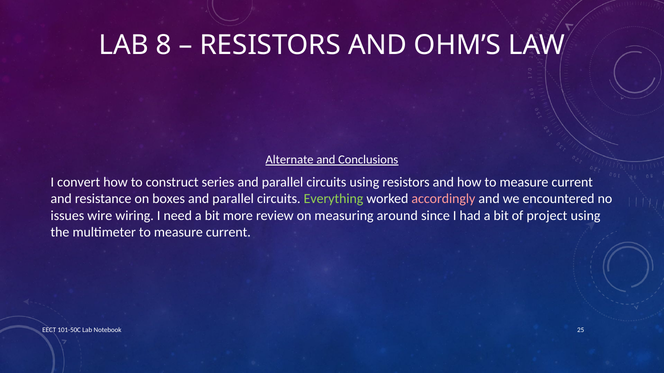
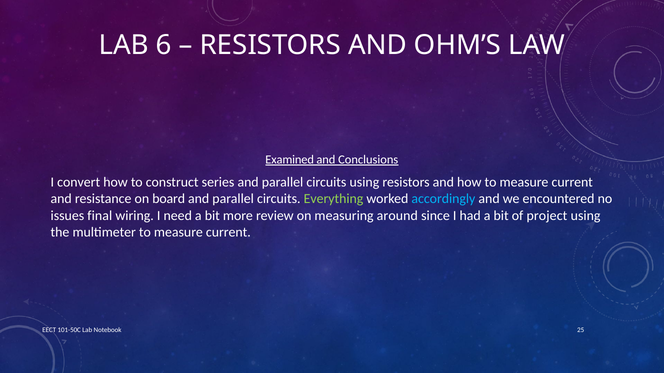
8: 8 -> 6 (164, 45)
Alternate: Alternate -> Examined (290, 160)
boxes: boxes -> board (169, 199)
accordingly colour: pink -> light blue (443, 199)
wire: wire -> final (100, 216)
